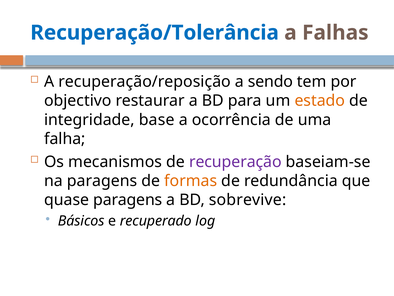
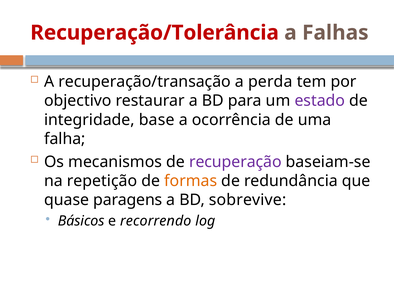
Recuperação/Tolerância colour: blue -> red (155, 33)
recuperação/reposição: recuperação/reposição -> recuperação/transação (145, 82)
sendo: sendo -> perda (270, 82)
estado colour: orange -> purple (320, 101)
na paragens: paragens -> repetição (102, 181)
recuperado: recuperado -> recorrendo (156, 221)
